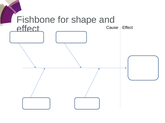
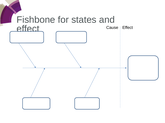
shape: shape -> states (84, 20)
